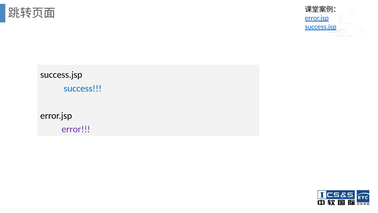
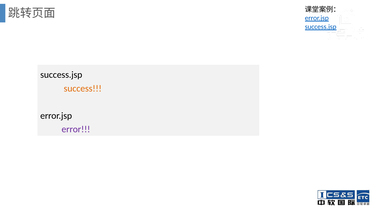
success colour: blue -> orange (83, 88)
